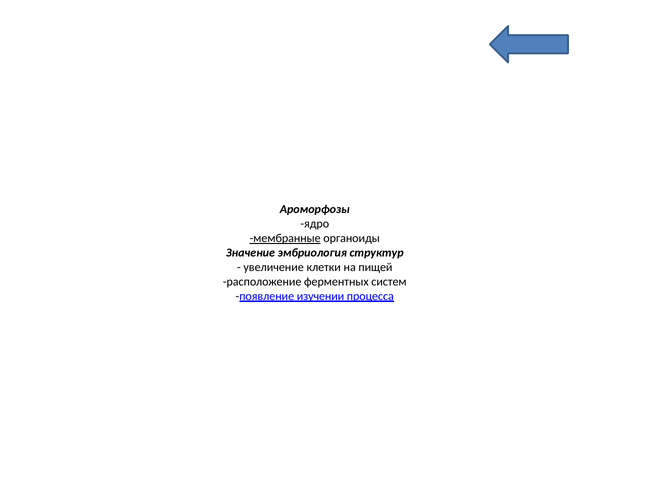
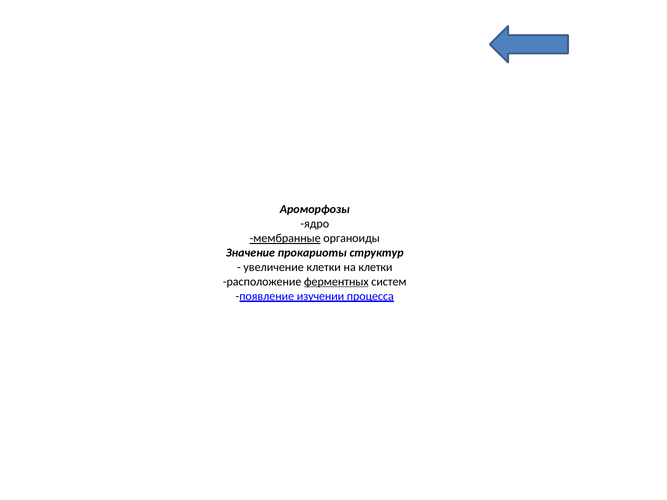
эмбриология: эмбриология -> прокариоты (312, 253)
на пищей: пищей -> клетки (375, 267)
ферментных underline: none -> present (336, 282)
